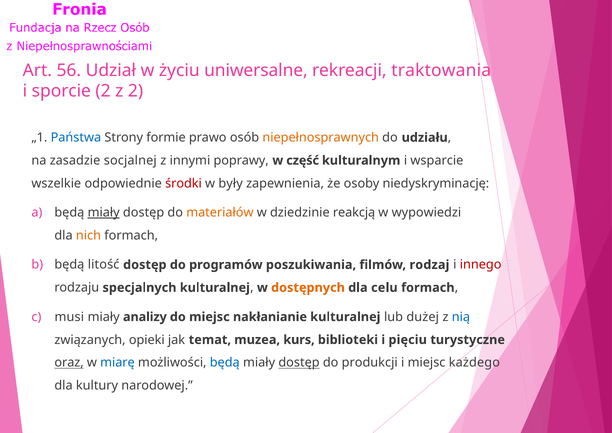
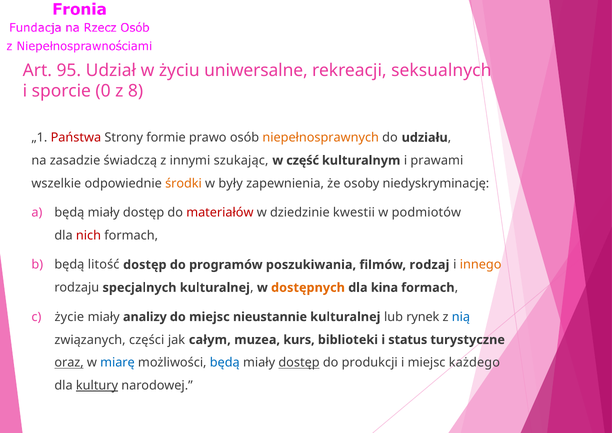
56: 56 -> 95 (69, 70)
traktowania: traktowania -> seksualnych (441, 70)
sporcie 2: 2 -> 0 (103, 91)
z 2: 2 -> 8 (136, 91)
Państwa colour: blue -> red (76, 137)
socjalnej: socjalnej -> świadczą (130, 160)
poprawy: poprawy -> szukając (241, 160)
wsparcie: wsparcie -> prawami (437, 160)
środki colour: red -> orange (184, 183)
miały underline: present -> none (104, 212)
materiałów colour: orange -> red (220, 212)
reakcją: reakcją -> kwestii (354, 212)
wypowiedzi: wypowiedzi -> podmiotów (426, 212)
nich colour: orange -> red (89, 235)
innego colour: red -> orange (481, 265)
celu: celu -> kina (384, 287)
musi: musi -> życie (69, 317)
nakłanianie: nakłanianie -> nieustannie (270, 317)
dużej: dużej -> rynek (423, 317)
opieki: opieki -> części (147, 340)
temat: temat -> całym (210, 340)
pięciu: pięciu -> status (408, 340)
kultury underline: none -> present (97, 385)
